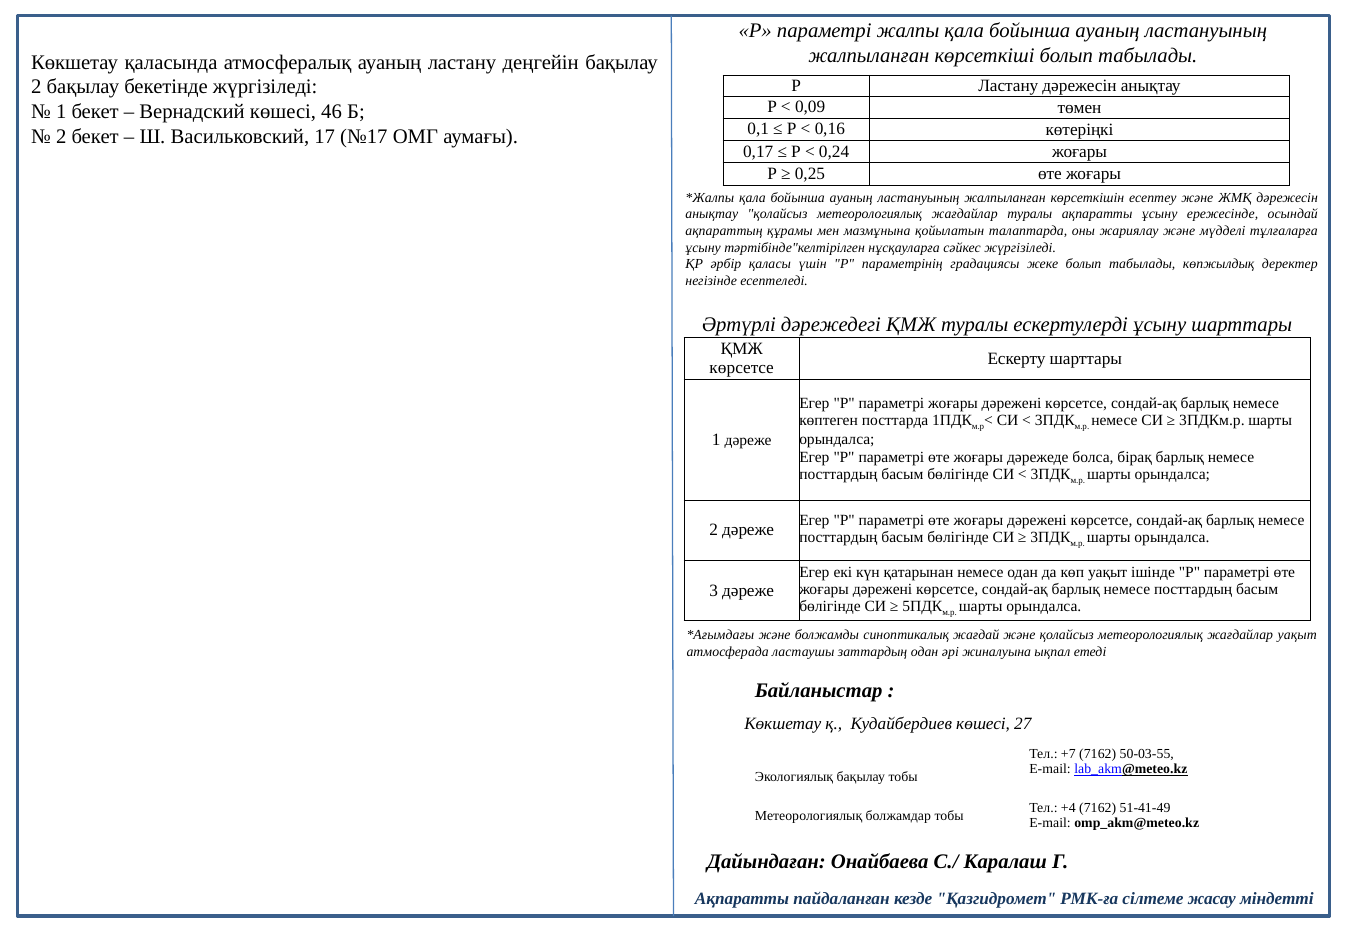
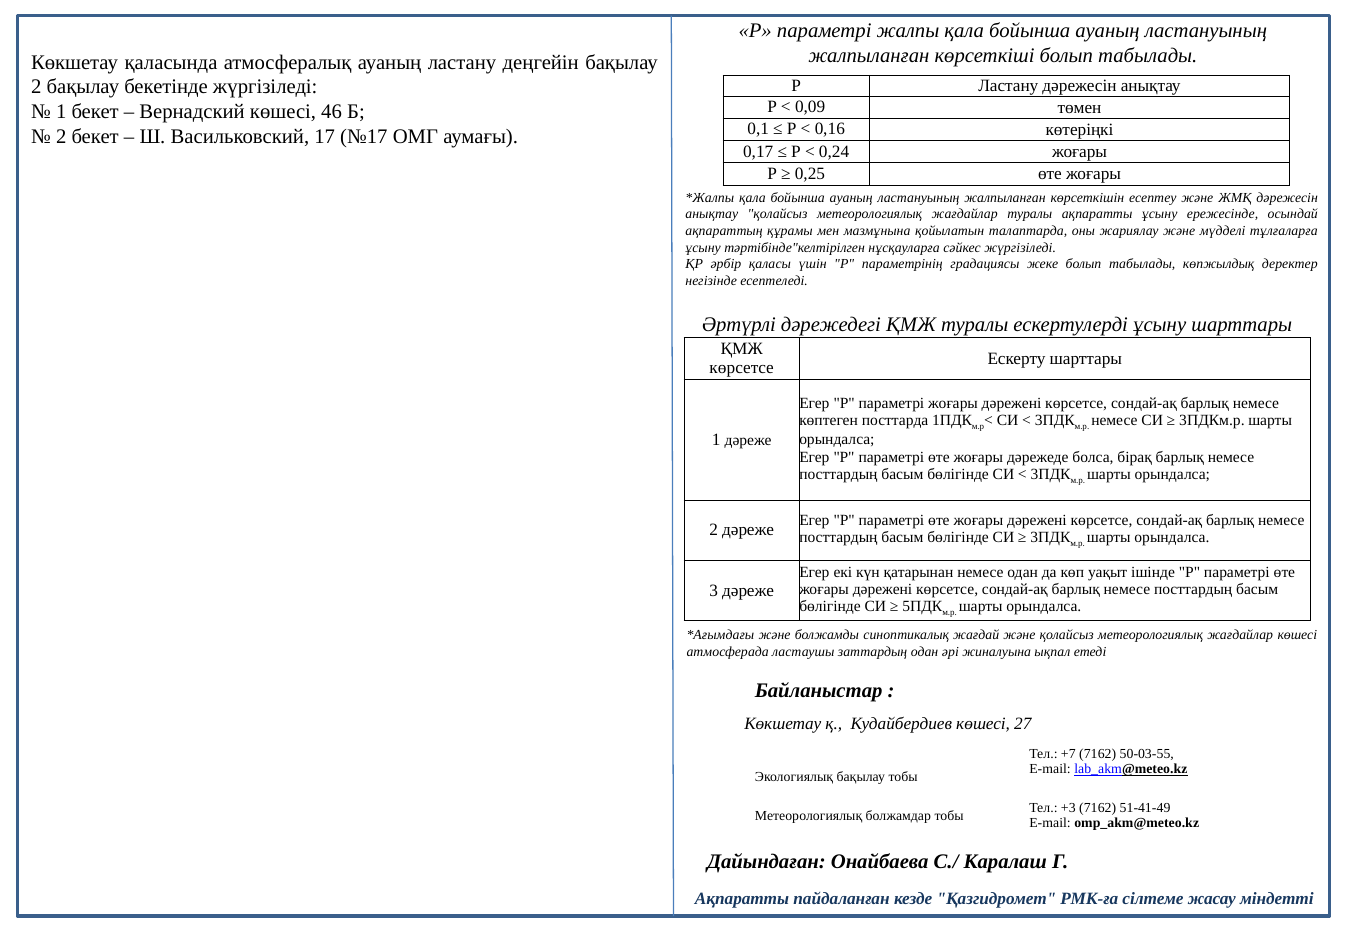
жағдайлар уақыт: уақыт -> көшесі (1297, 636)
+4: +4 -> +3 (1068, 808)
